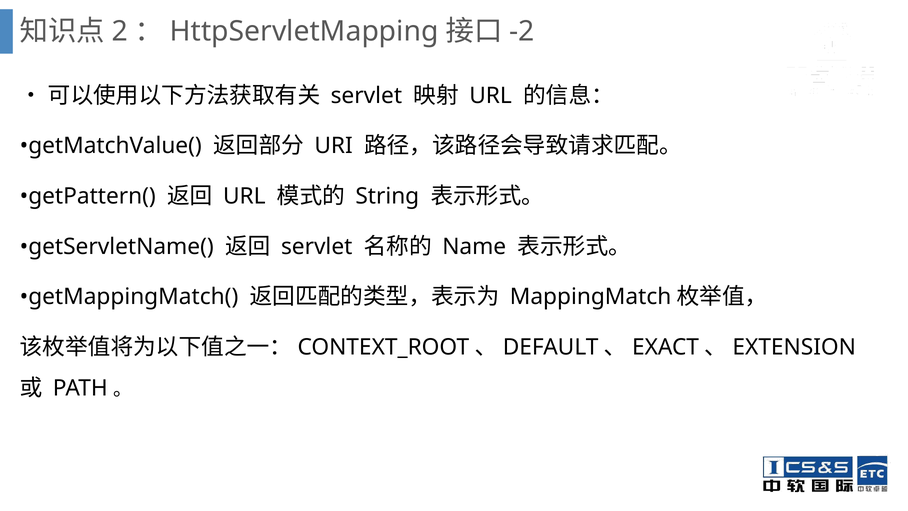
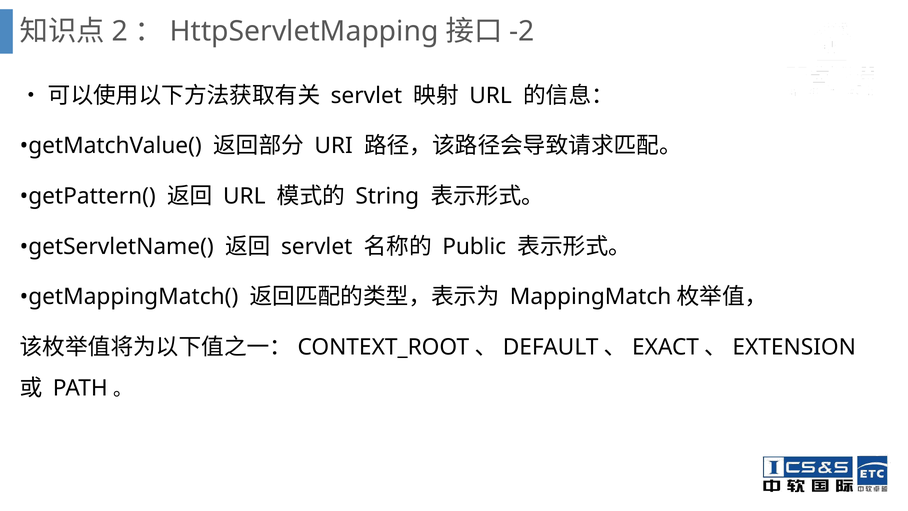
Name: Name -> Public (474, 246)
